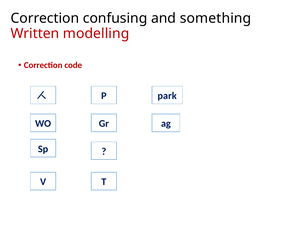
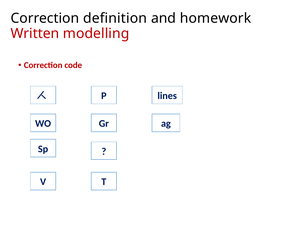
confusing: confusing -> definition (115, 18)
something: something -> homework (216, 18)
park: park -> lines (167, 96)
